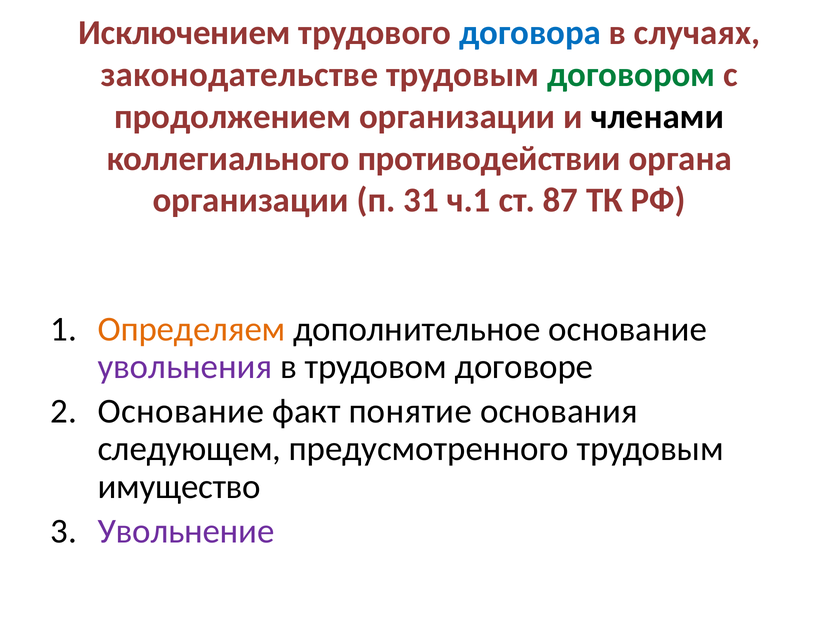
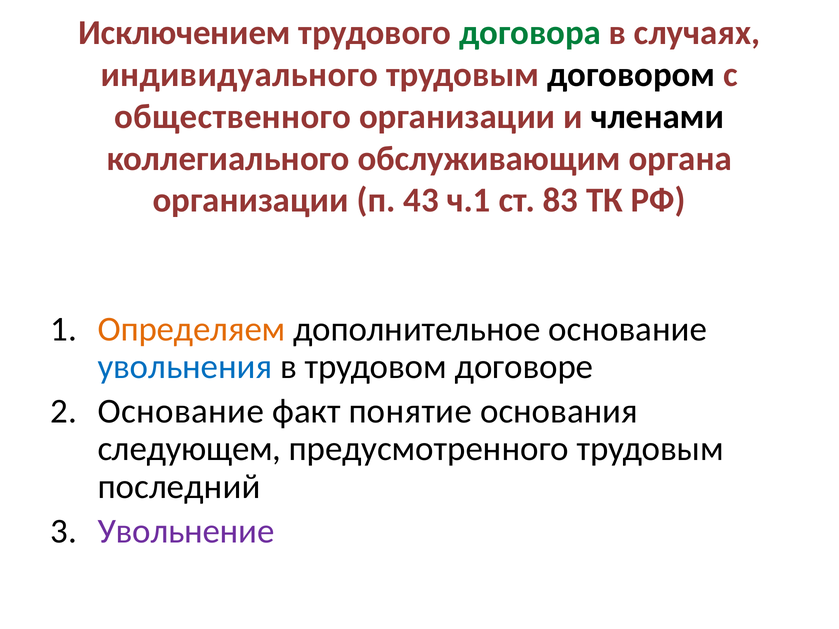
договора colour: blue -> green (530, 33)
законодательстве: законодательстве -> индивидуального (239, 75)
договором colour: green -> black (631, 75)
продолжением: продолжением -> общественного (233, 117)
противодействии: противодействии -> обслуживающим (489, 159)
31: 31 -> 43 (421, 201)
87: 87 -> 83 (560, 201)
увольнения colour: purple -> blue (185, 367)
имущество: имущество -> последний (179, 487)
